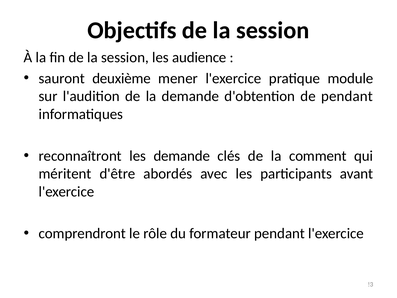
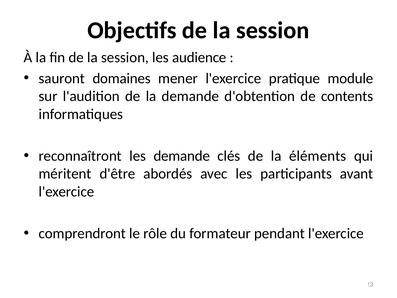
deuxième: deuxième -> domaines (122, 78)
de pendant: pendant -> contents (347, 96)
comment: comment -> éléments (318, 156)
